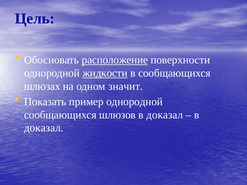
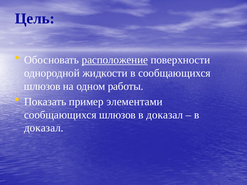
жидкости underline: present -> none (105, 73)
шлюзах: шлюзах -> шлюзов (42, 86)
значит: значит -> работы (126, 86)
пример однородной: однородной -> элементами (135, 102)
